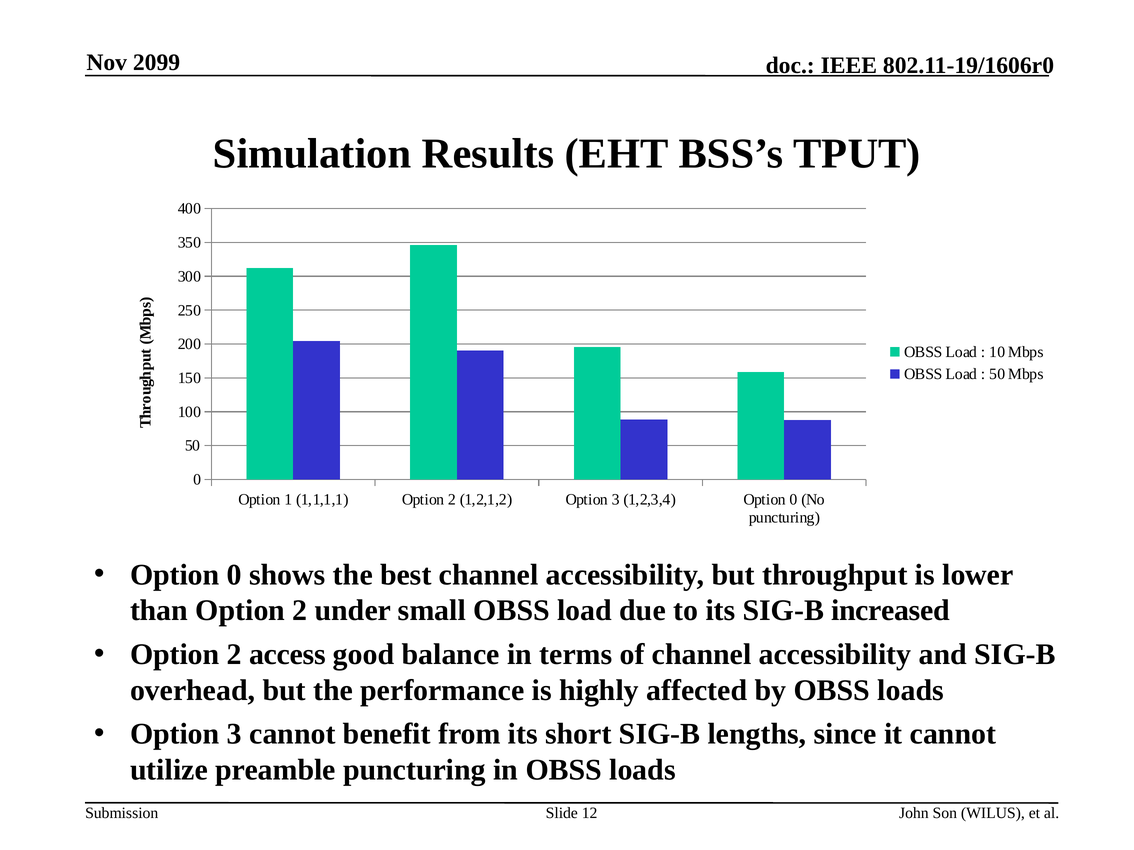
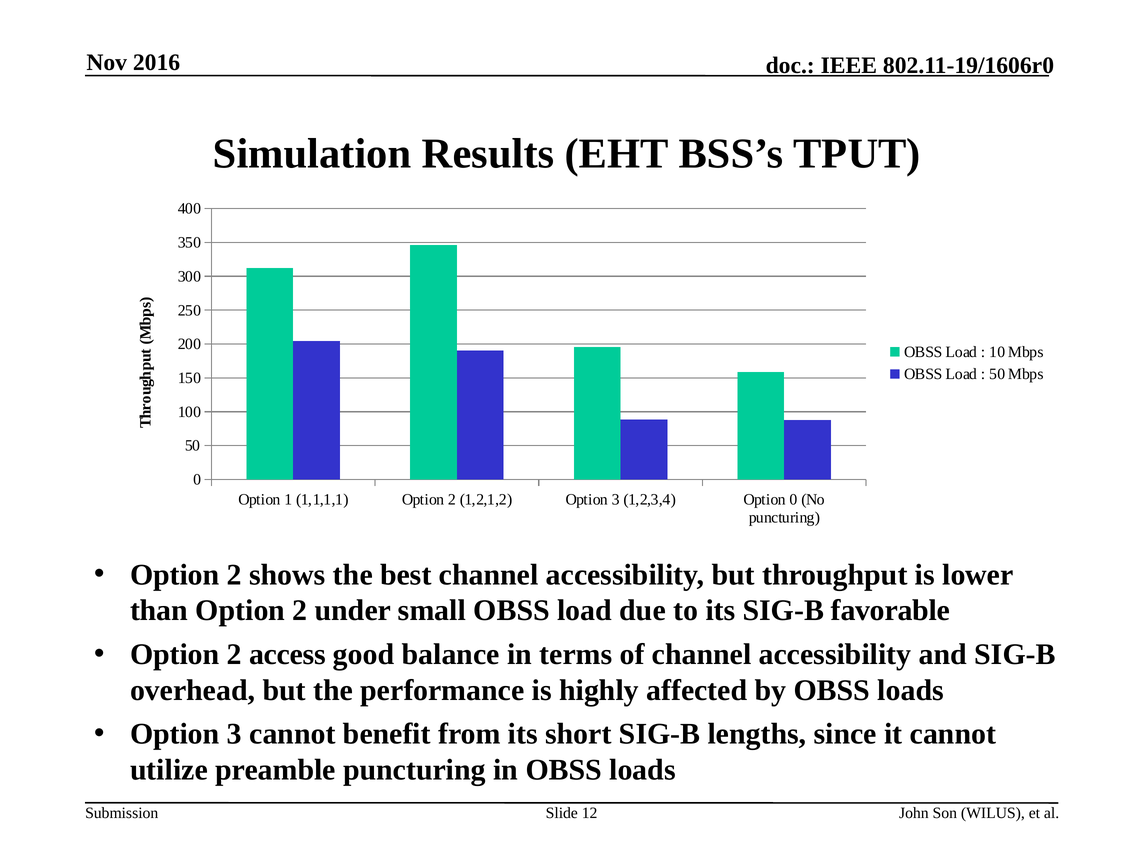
2099: 2099 -> 2016 (157, 63)
0: 0 -> 2 (234, 575)
increased: increased -> favorable (890, 611)
